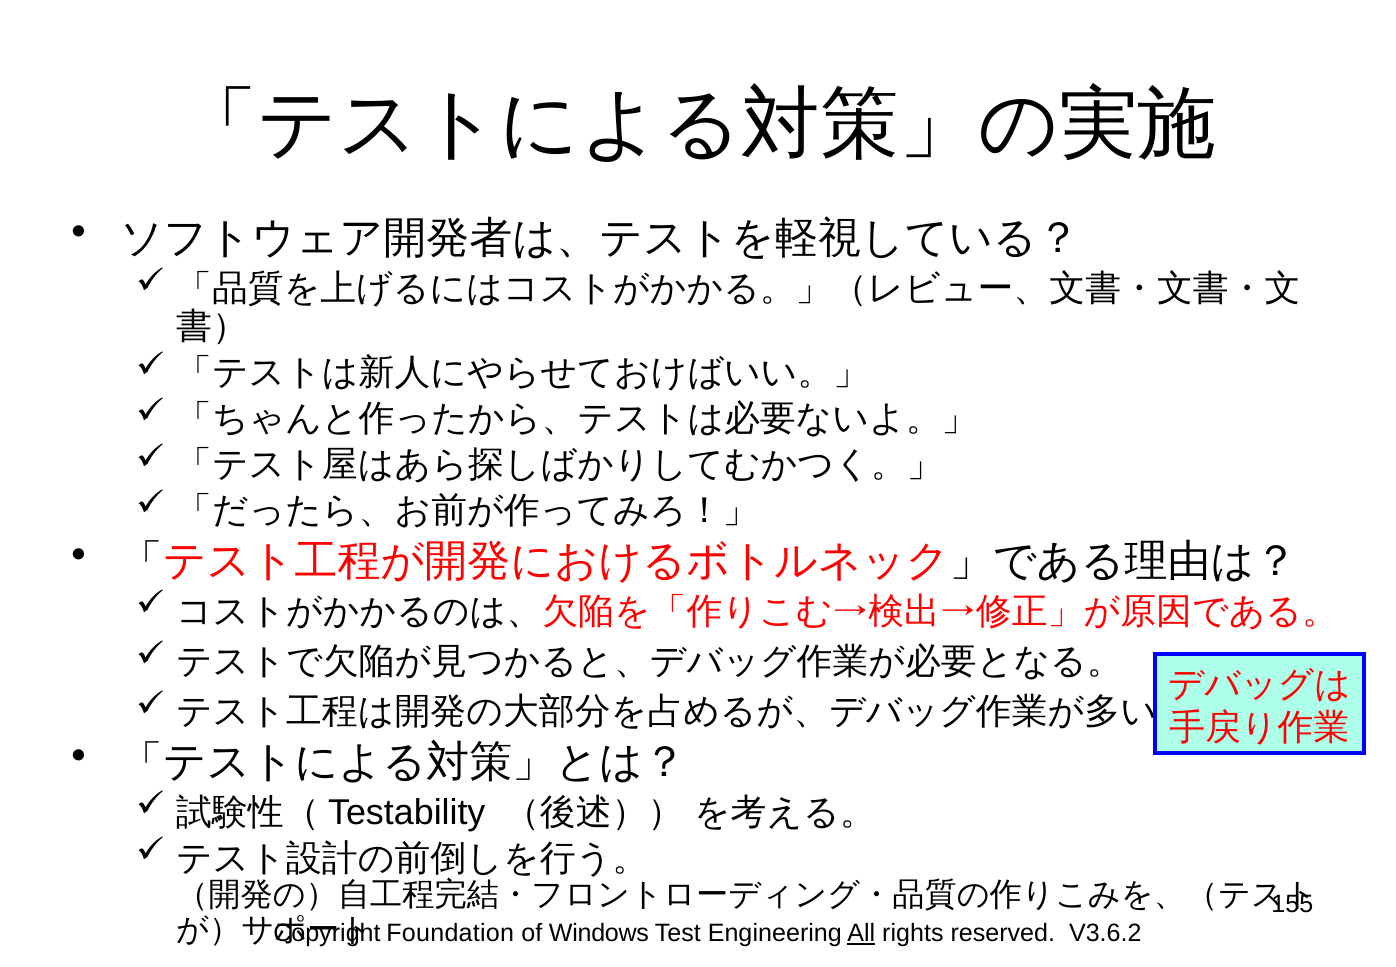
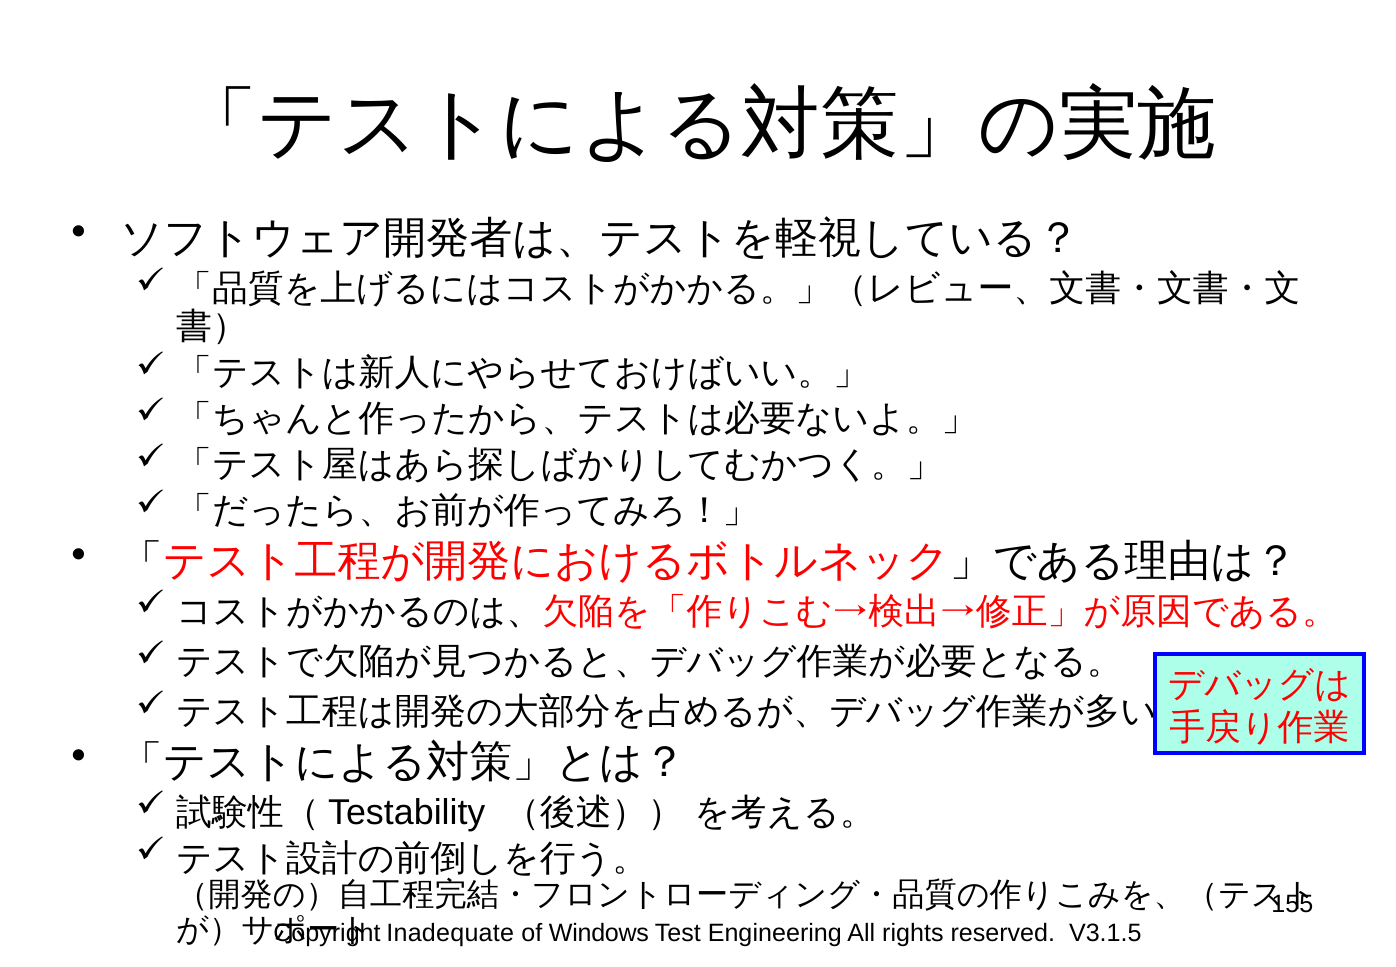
Foundation: Foundation -> Inadequate (450, 933)
All underline: present -> none (861, 933)
V3.6.2: V3.6.2 -> V3.1.5 (1105, 933)
